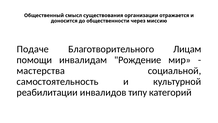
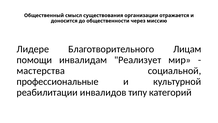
Подаче: Подаче -> Лидере (33, 49)
Рождение: Рождение -> Реализует (138, 60)
самостоятельность: самостоятельность -> профессиональные (58, 81)
